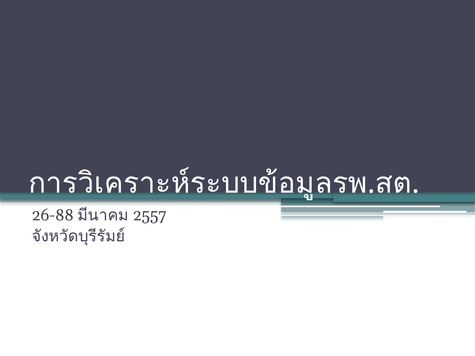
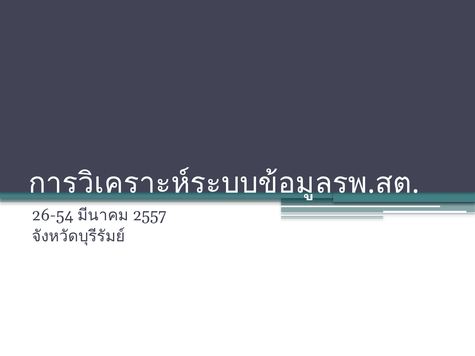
26-88: 26-88 -> 26-54 (53, 216)
